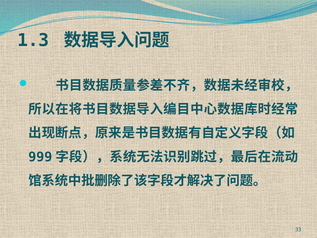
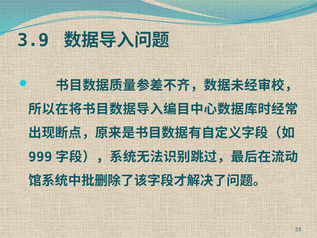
1.3: 1.3 -> 3.9 (33, 40)
